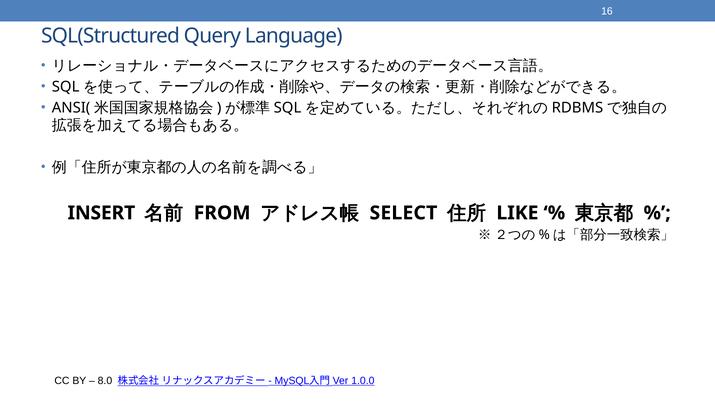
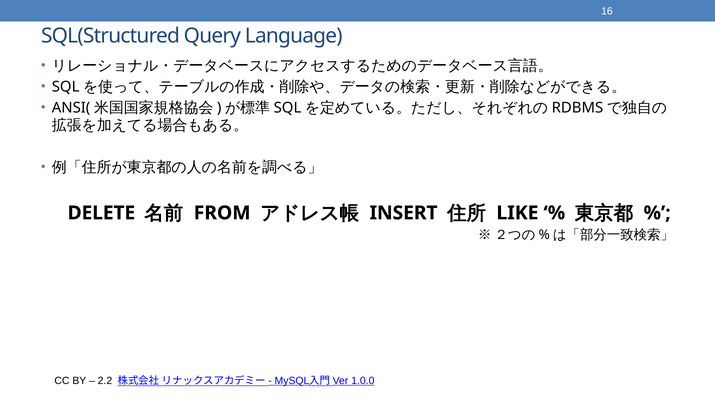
INSERT: INSERT -> DELETE (101, 213)
SELECT: SELECT -> INSERT (404, 213)
8.0: 8.0 -> 2.2 (105, 381)
